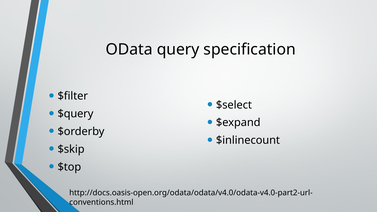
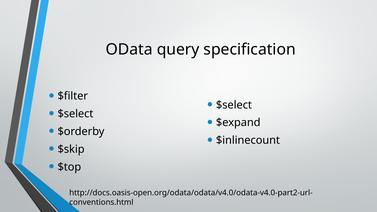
$query: $query -> $select (75, 114)
